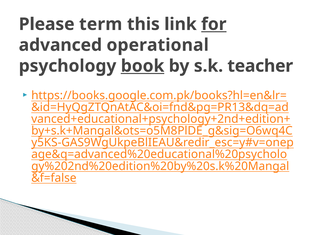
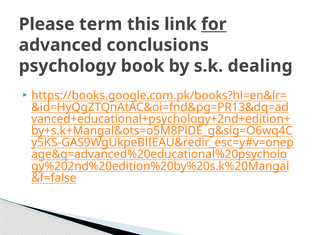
operational: operational -> conclusions (158, 45)
book underline: present -> none (143, 66)
teacher: teacher -> dealing (260, 66)
